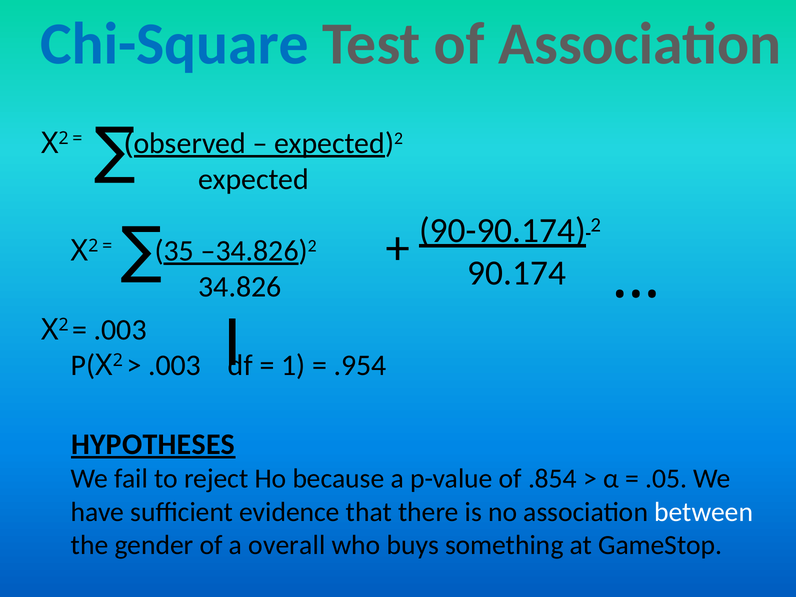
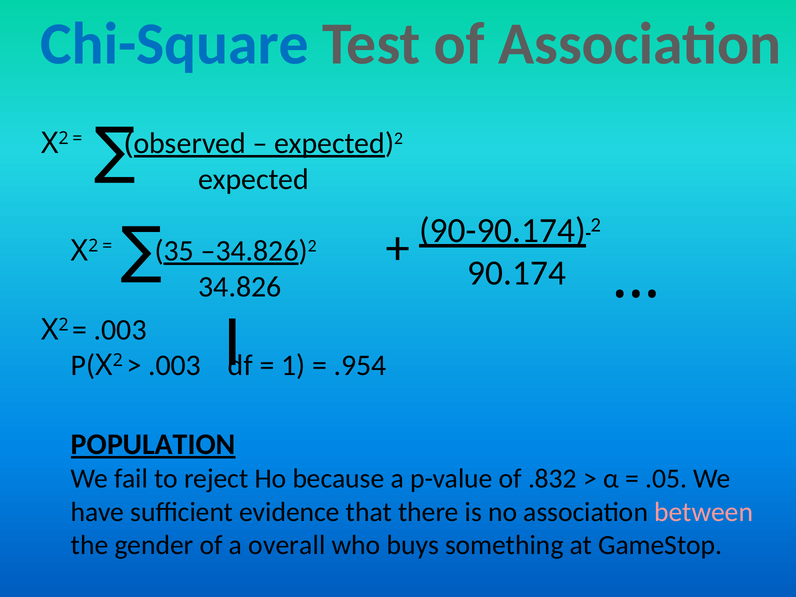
HYPOTHESES: HYPOTHESES -> POPULATION (153, 444)
.854: .854 -> .832 (552, 479)
between colour: white -> pink (704, 512)
